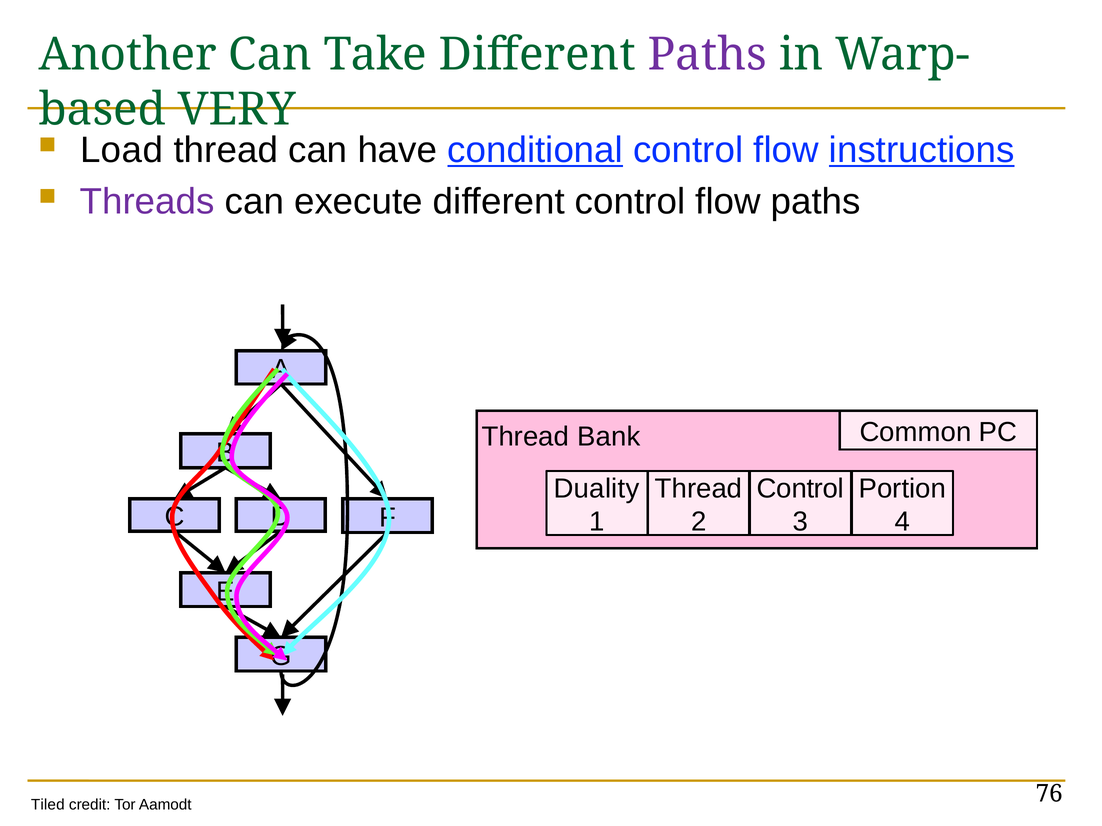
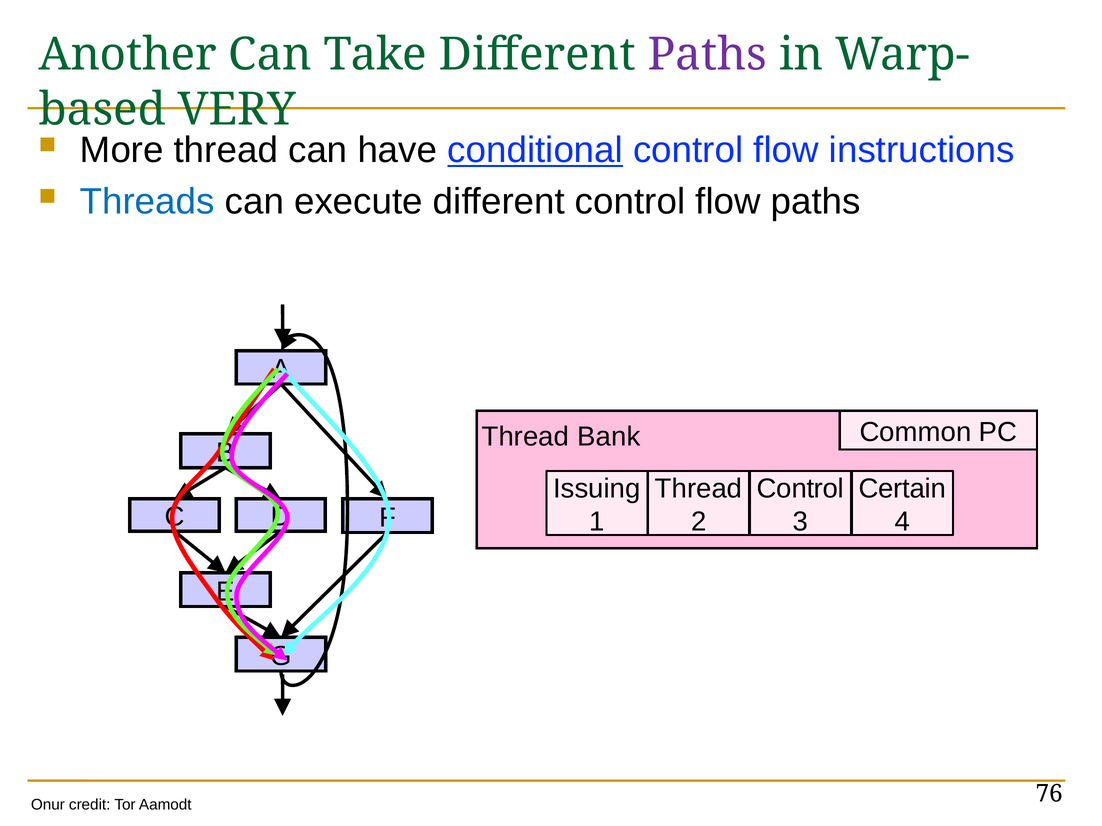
Load: Load -> More (122, 150)
instructions underline: present -> none (922, 150)
Threads colour: purple -> blue (147, 202)
Duality: Duality -> Issuing (597, 489)
Portion: Portion -> Certain (902, 489)
Tiled: Tiled -> Onur (48, 805)
